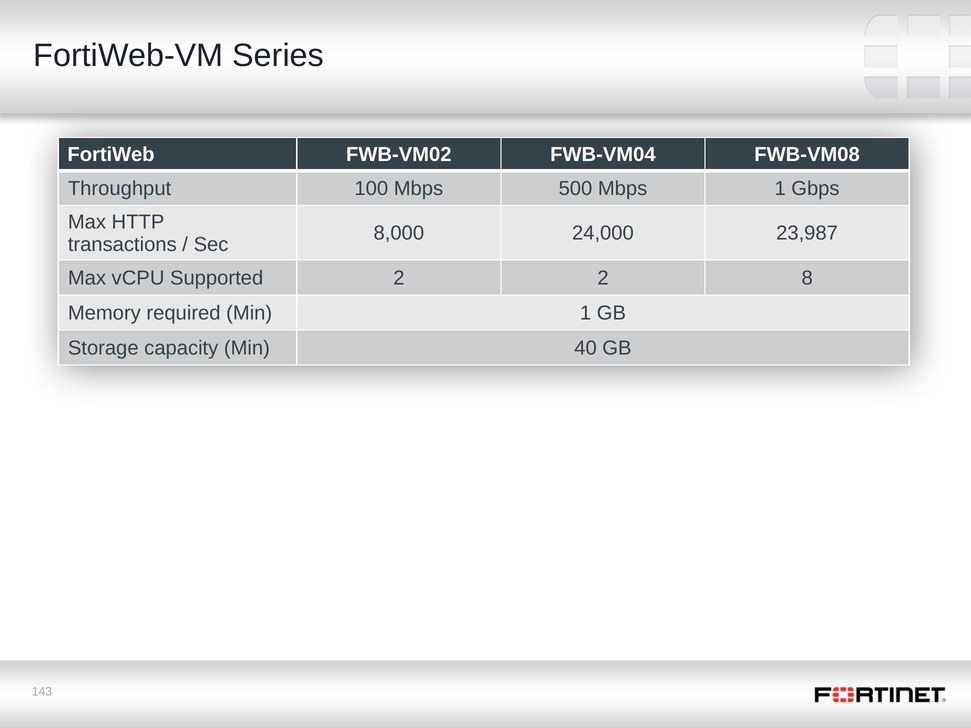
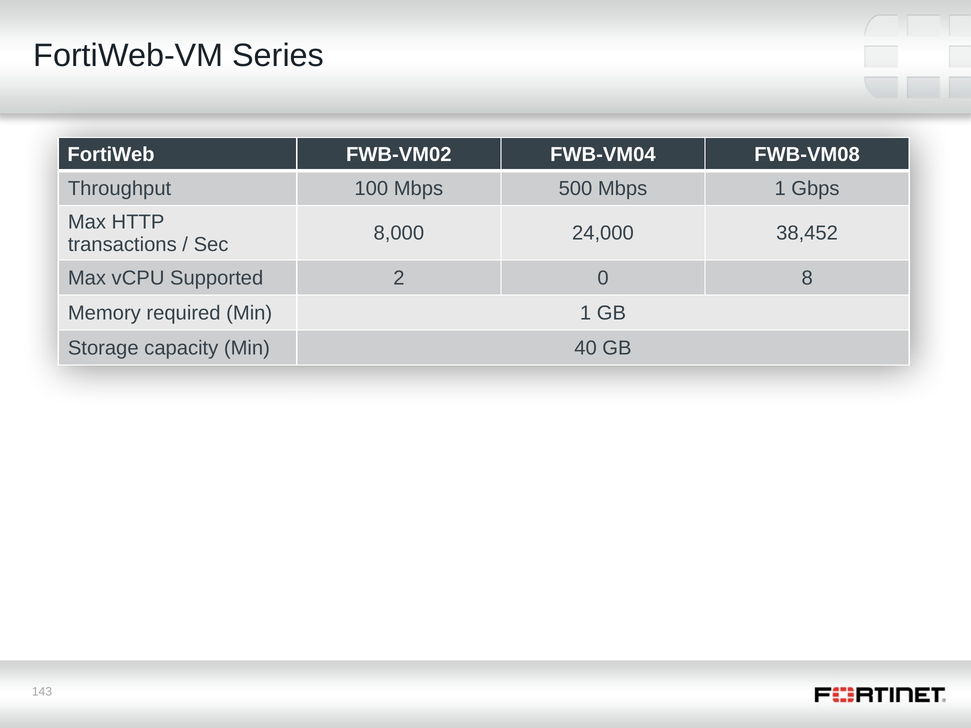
23,987: 23,987 -> 38,452 (807, 233)
2 2: 2 -> 0 (603, 278)
